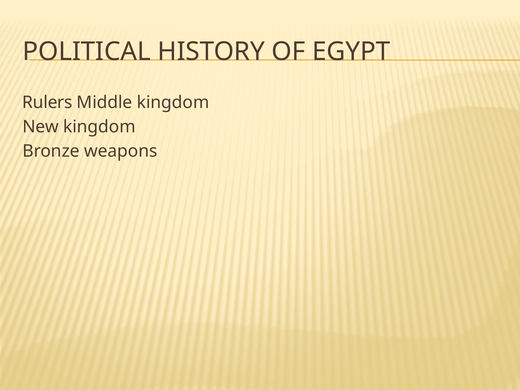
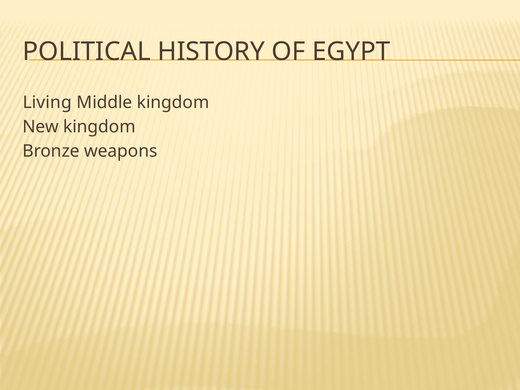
Rulers: Rulers -> Living (47, 103)
